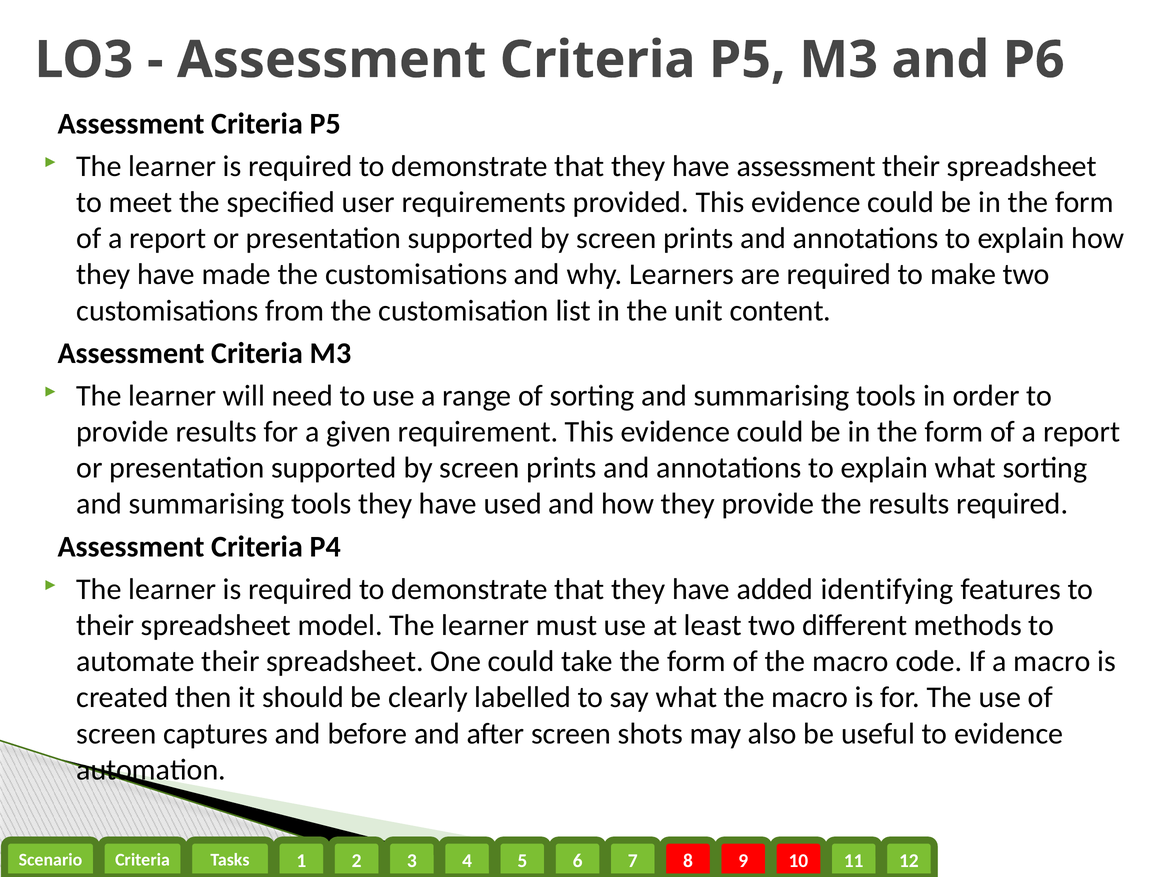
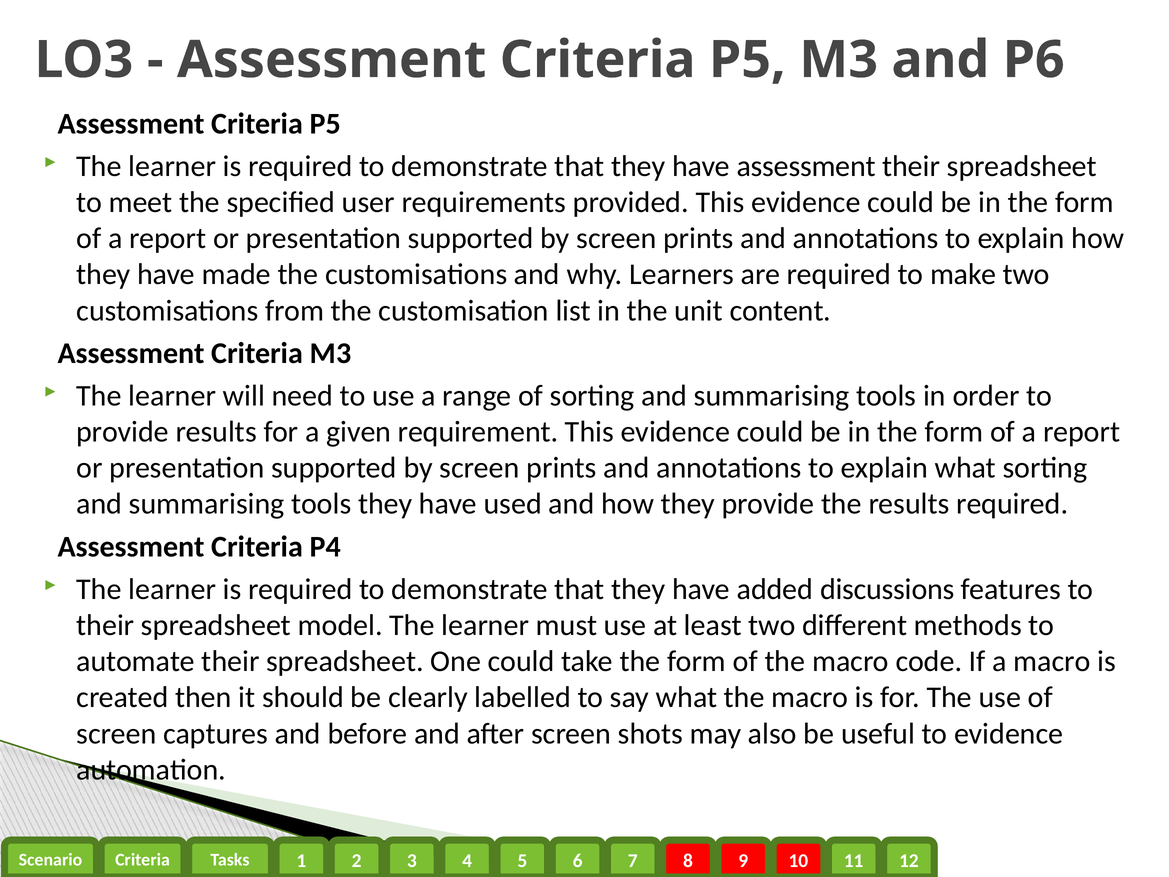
identifying: identifying -> discussions (887, 589)
